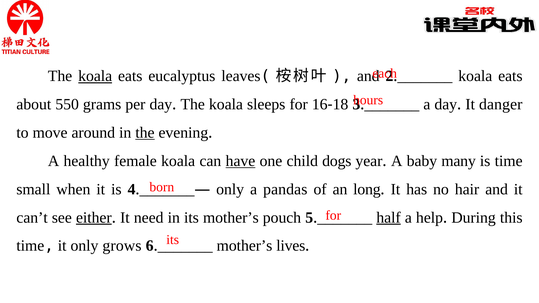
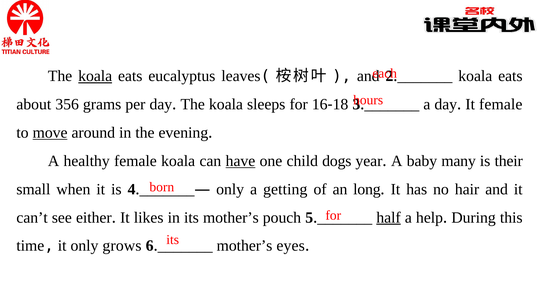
550: 550 -> 356 (67, 104)
It danger: danger -> female (501, 104)
move underline: none -> present (50, 133)
the underline: present -> none (145, 133)
is time: time -> their (509, 161)
pandas: pandas -> getting (285, 189)
either underline: present -> none (94, 218)
need: need -> likes (149, 218)
lives: lives -> eyes (291, 246)
